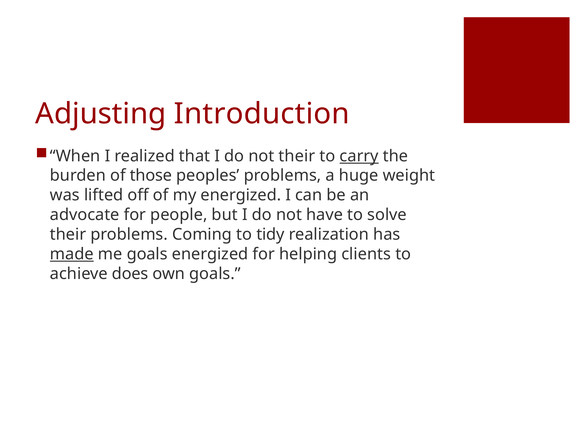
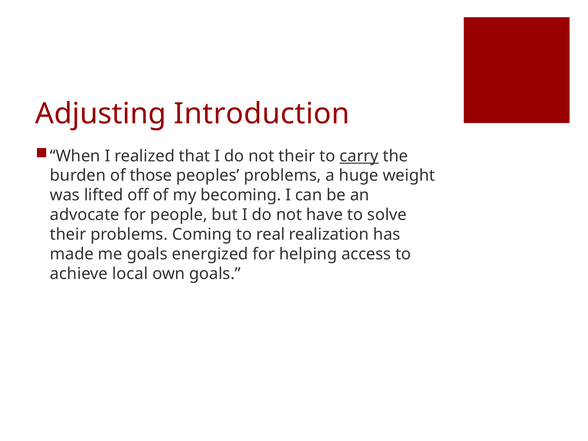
my energized: energized -> becoming (241, 195)
tidy: tidy -> real (270, 234)
made underline: present -> none (72, 254)
clients: clients -> access (366, 254)
does: does -> local (130, 274)
